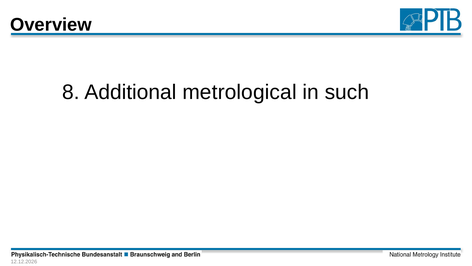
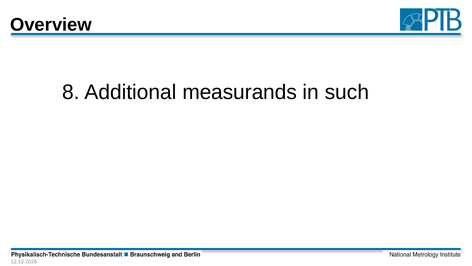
metrological: metrological -> measurands (240, 92)
